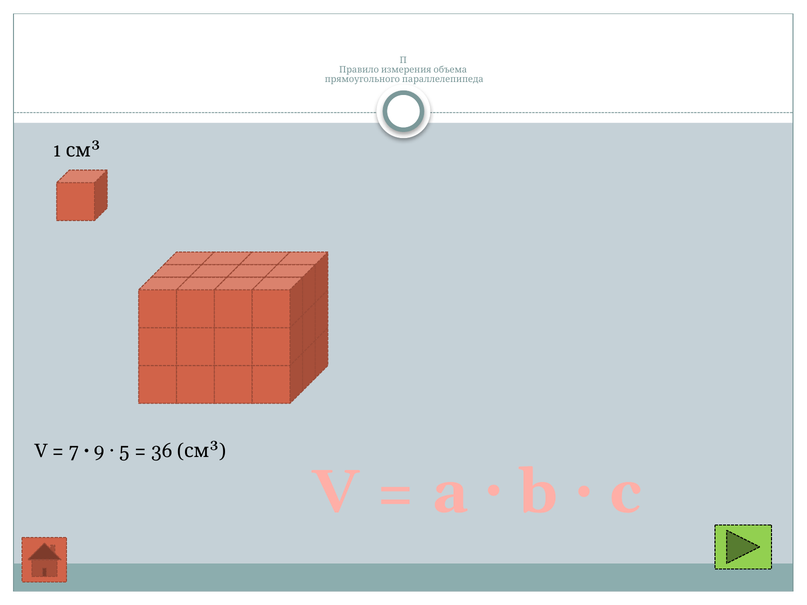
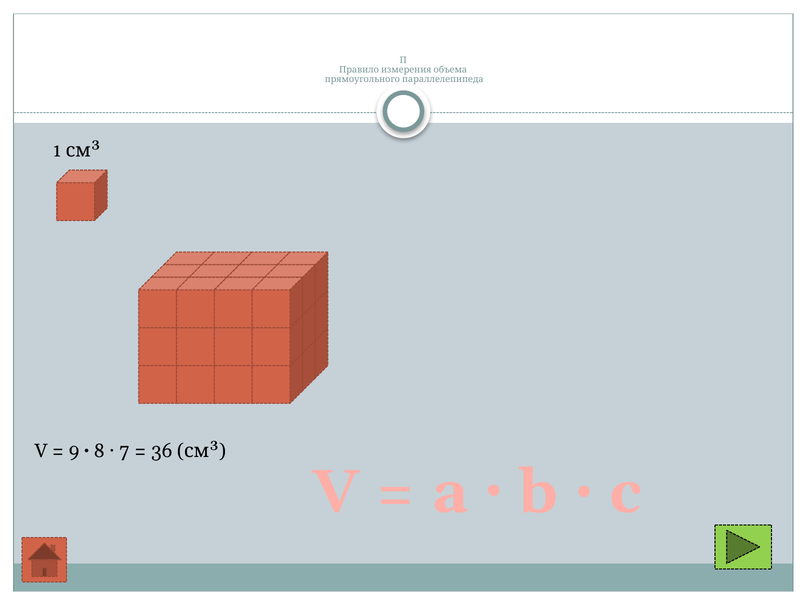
7: 7 -> 9 (74, 451)
9: 9 -> 8 (99, 451)
5: 5 -> 7 (124, 451)
